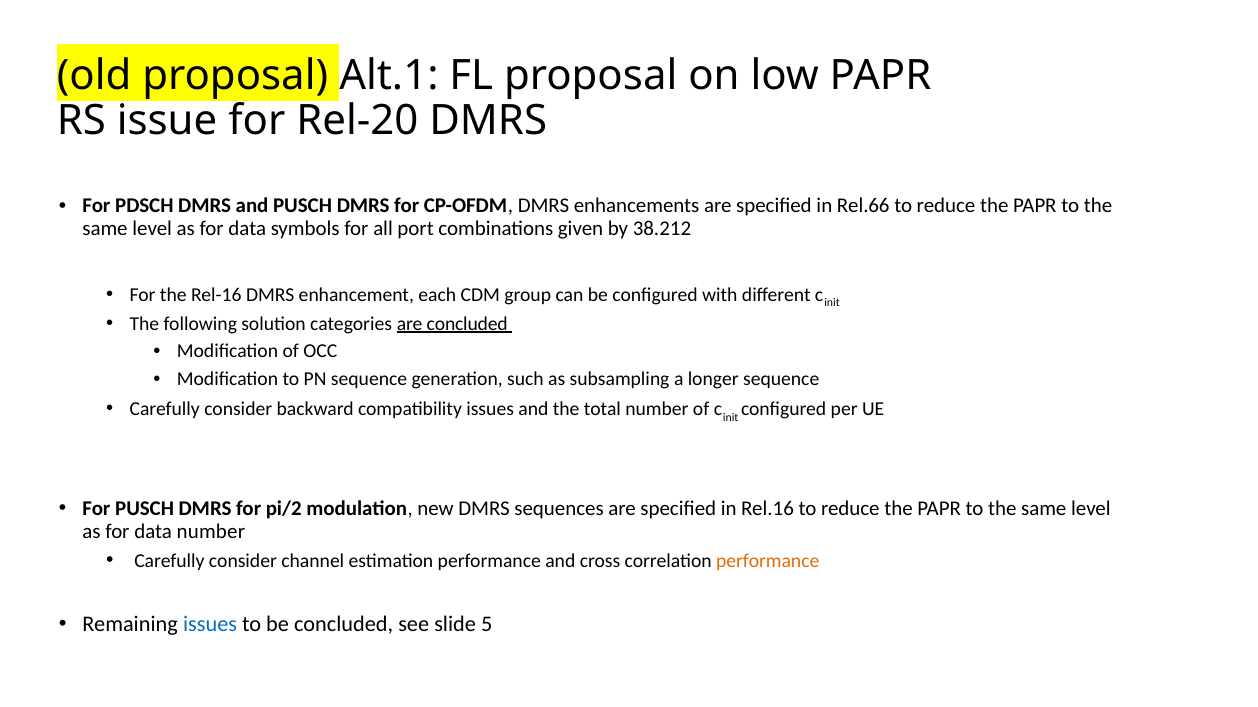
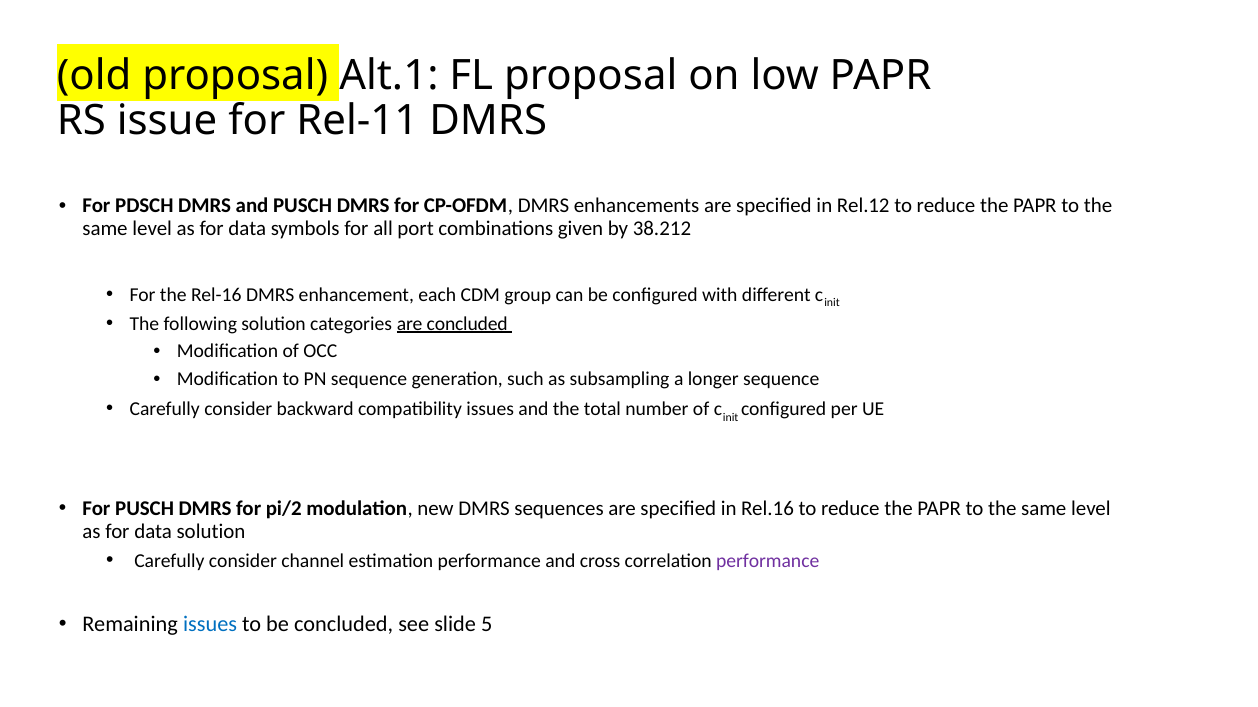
Rel-20: Rel-20 -> Rel-11 (357, 121)
Rel.66: Rel.66 -> Rel.12 (863, 206)
data number: number -> solution (211, 532)
performance colour: orange -> purple (768, 561)
